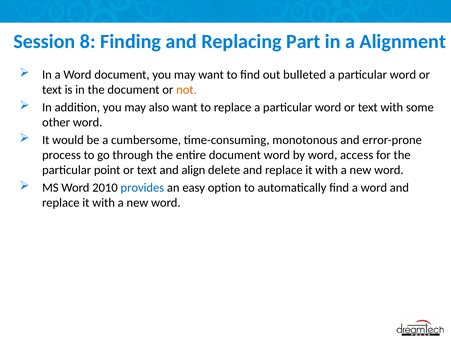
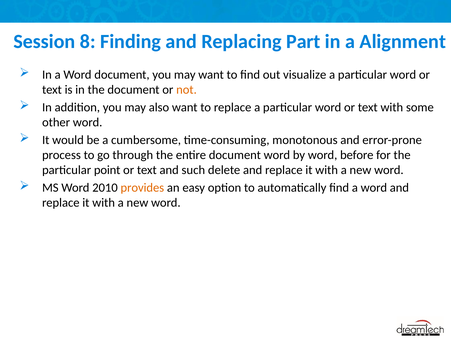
bulleted: bulleted -> visualize (305, 75)
access: access -> before (357, 155)
align: align -> such (193, 170)
provides colour: blue -> orange (142, 187)
